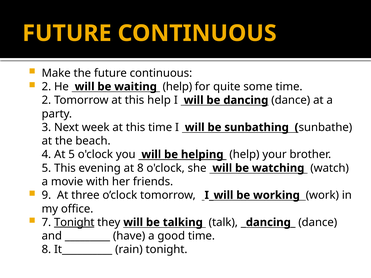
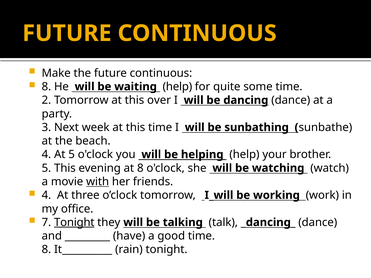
2: 2 -> 8 (46, 87)
this help: help -> over (159, 100)
with underline: none -> present (98, 182)
9: 9 -> 4 (46, 195)
